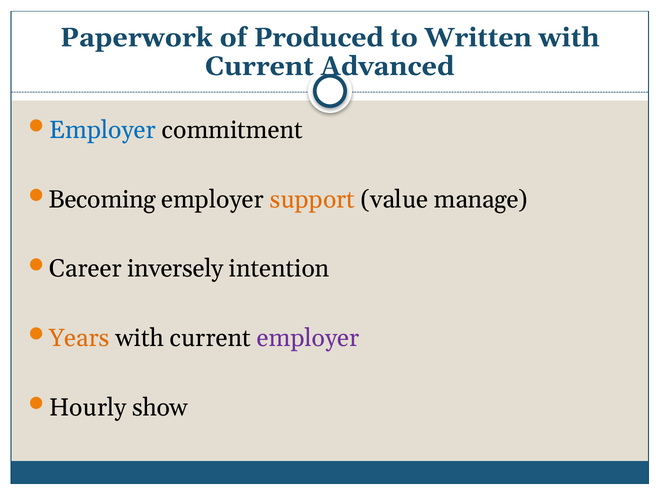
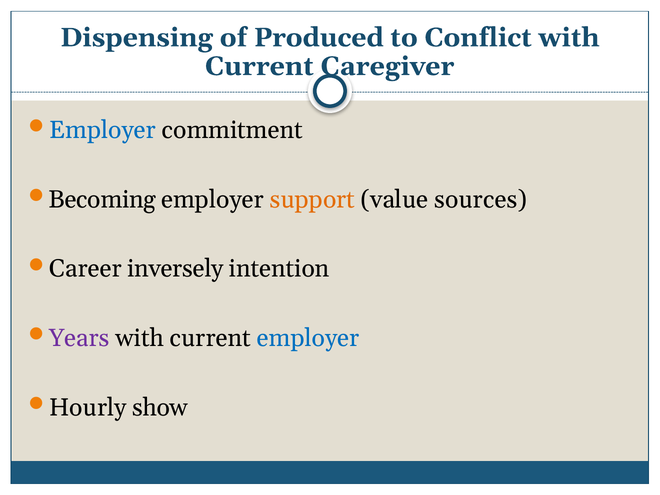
Paperwork: Paperwork -> Dispensing (136, 38)
Written: Written -> Conflict (478, 38)
Advanced: Advanced -> Caregiver (387, 66)
manage: manage -> sources (481, 199)
Years colour: orange -> purple (79, 338)
employer colour: purple -> blue (308, 338)
